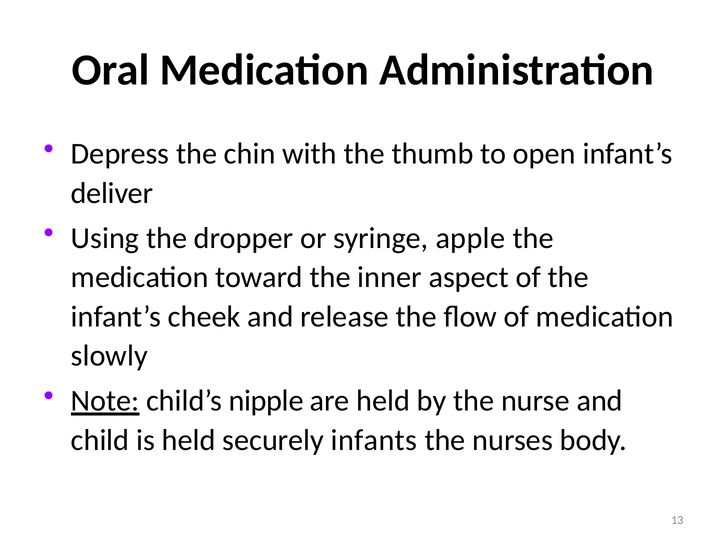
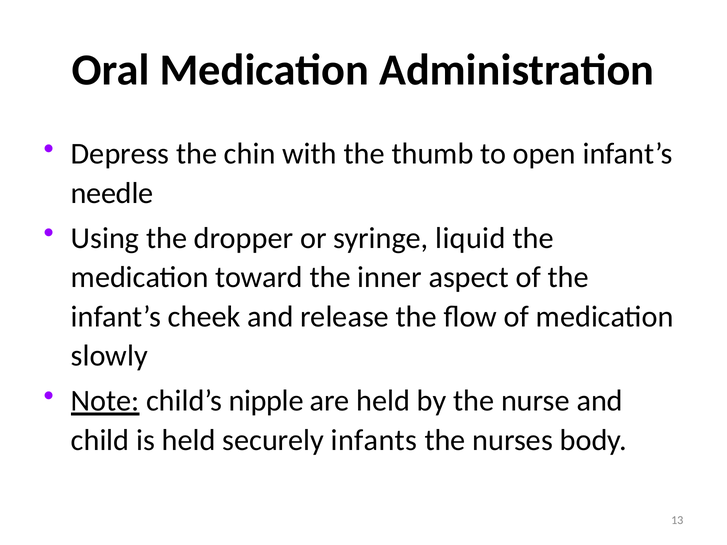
deliver: deliver -> needle (112, 193)
apple: apple -> liquid (470, 238)
